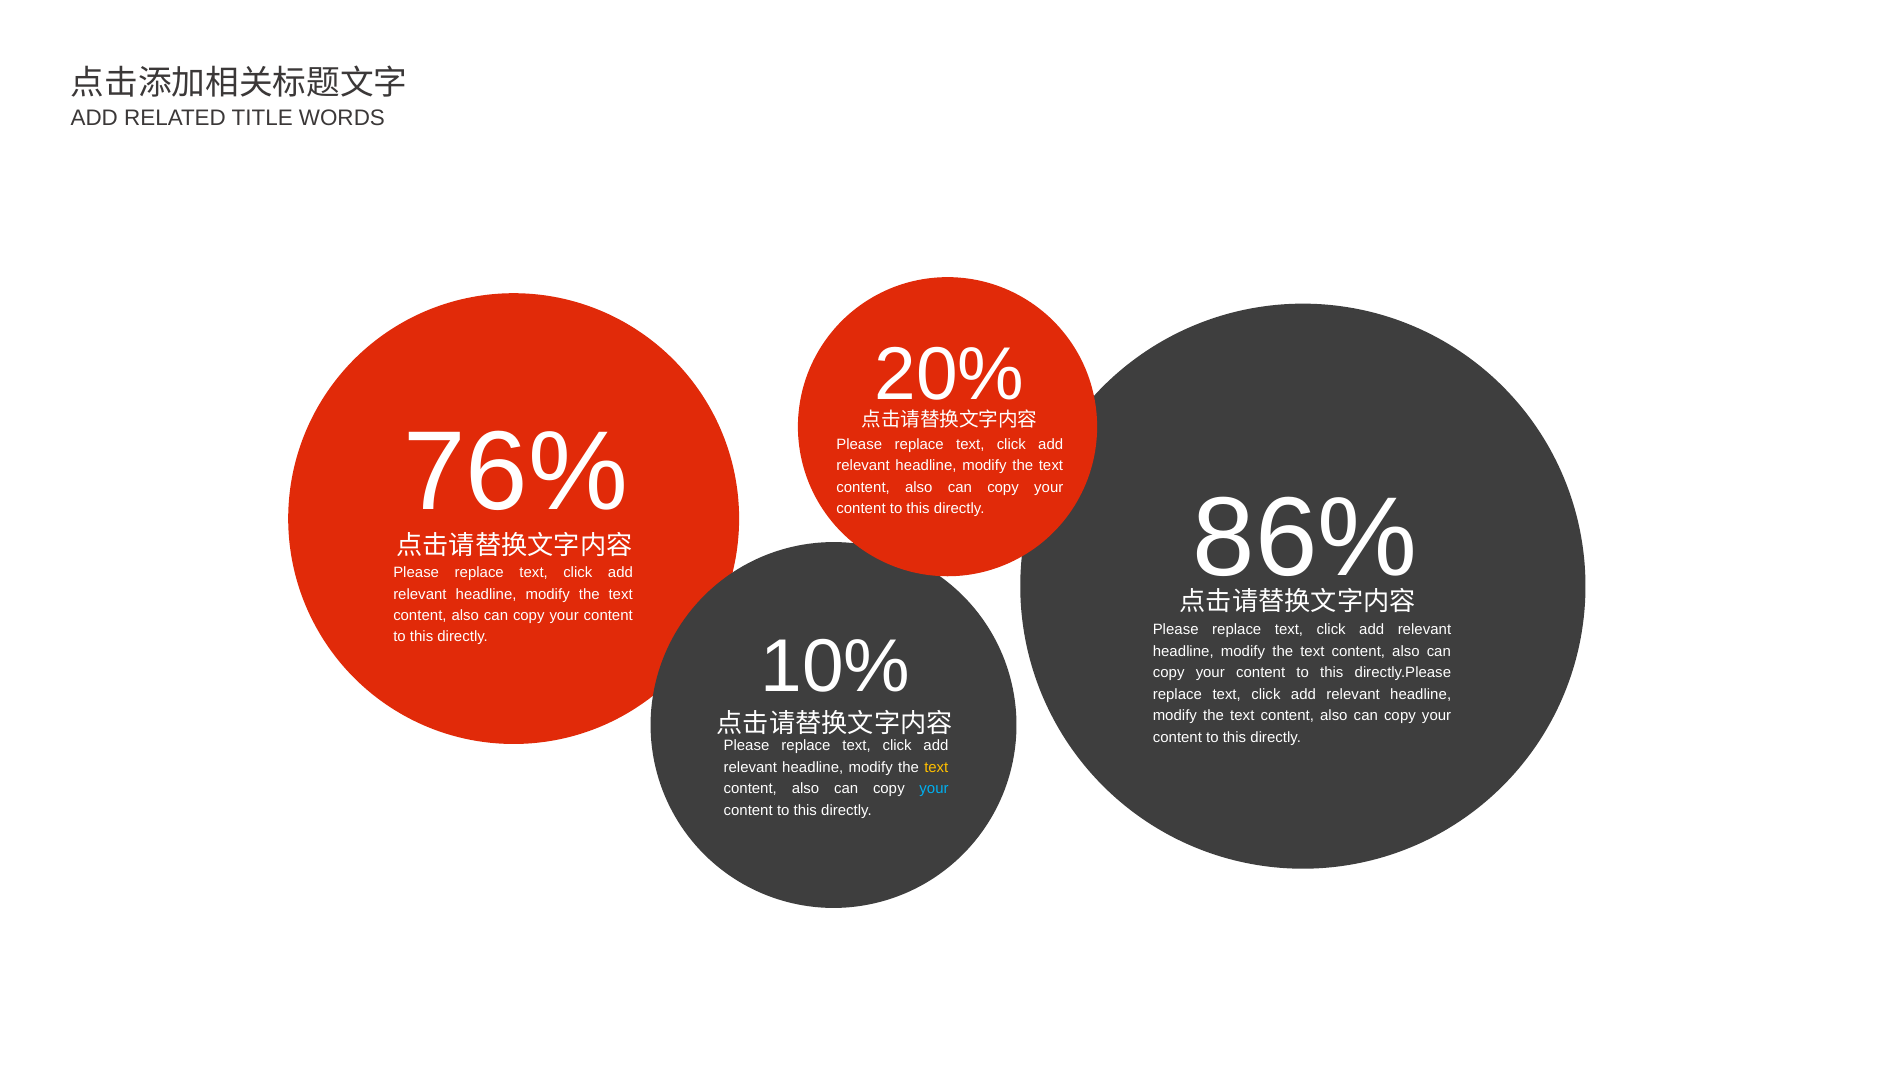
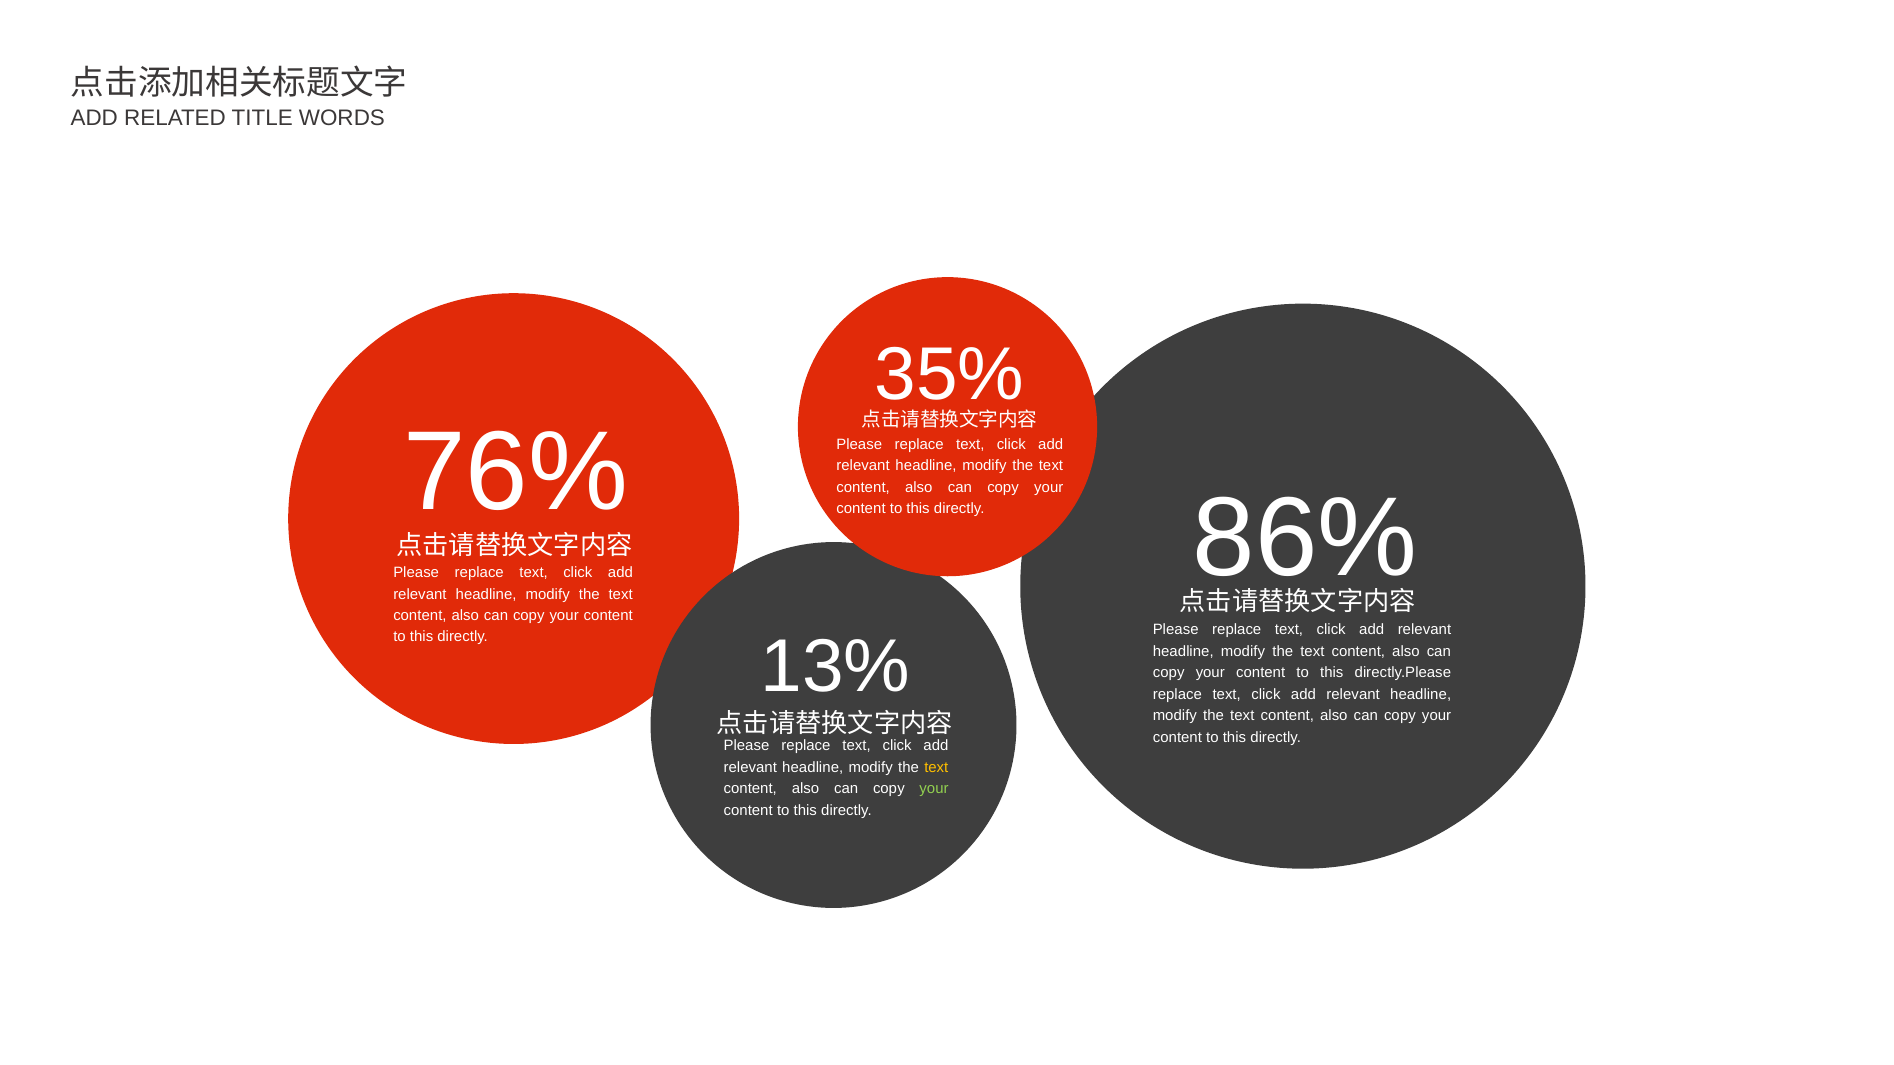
20%: 20% -> 35% (950, 375)
10%: 10% -> 13% (836, 667)
your colour: light blue -> light green (934, 789)
